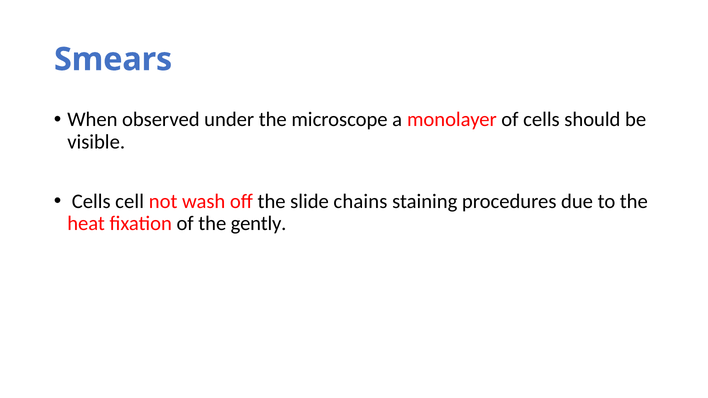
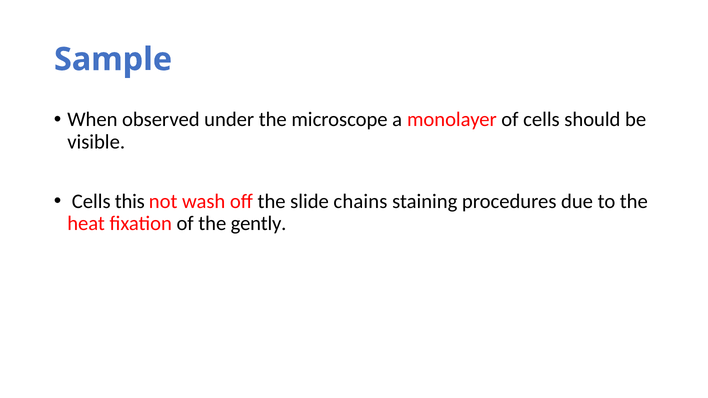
Smears: Smears -> Sample (113, 59)
cell: cell -> this (130, 201)
